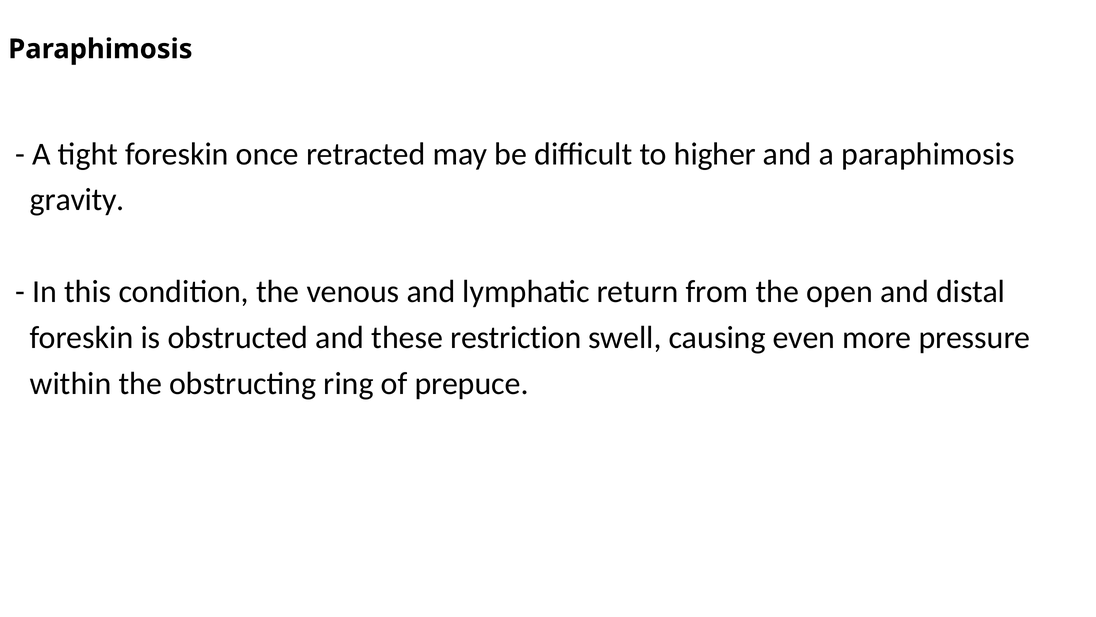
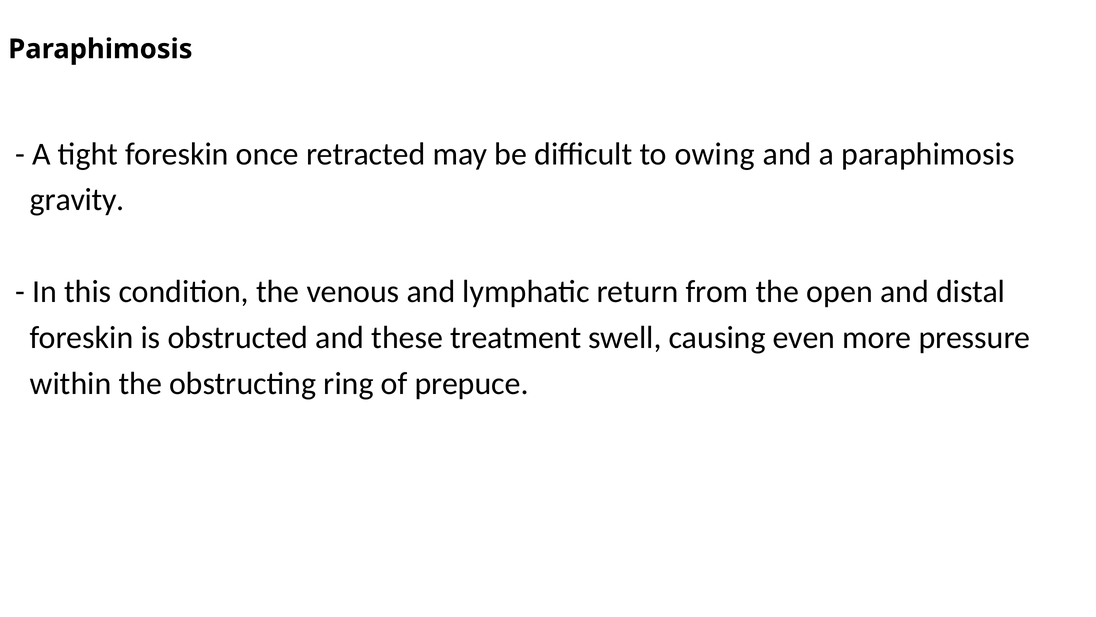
higher: higher -> owing (715, 154)
restriction: restriction -> treatment (516, 337)
